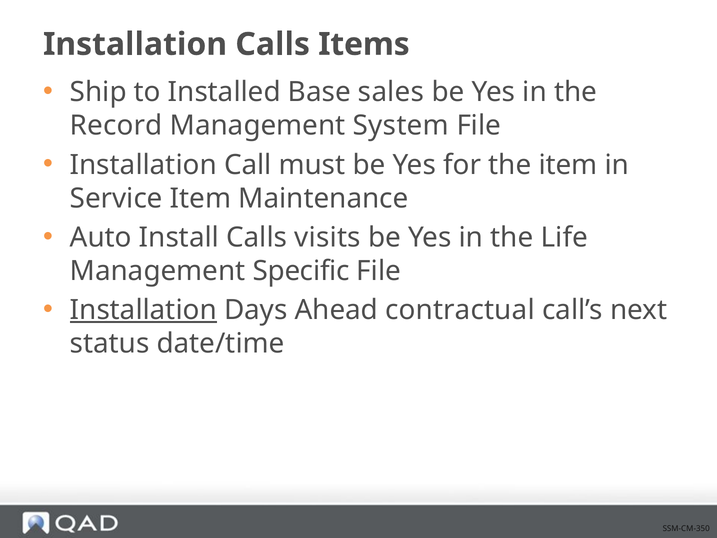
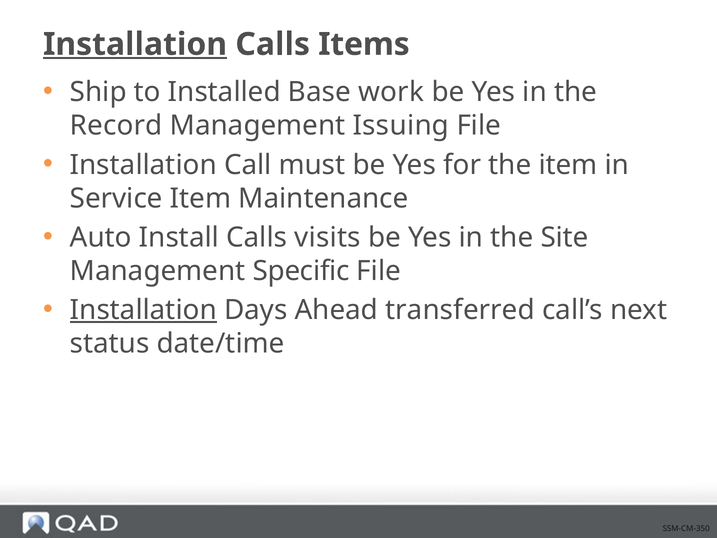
Installation underline: none -> present (135, 44)
sales: sales -> work (391, 92)
System: System -> Issuing (401, 126)
Life: Life -> Site (564, 237)
contractual: contractual -> transferred (460, 310)
